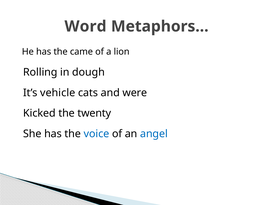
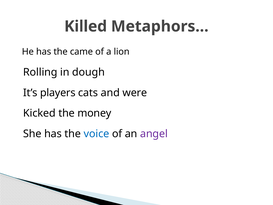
Word: Word -> Killed (86, 26)
vehicle: vehicle -> players (58, 93)
twenty: twenty -> money (94, 113)
angel colour: blue -> purple (154, 134)
